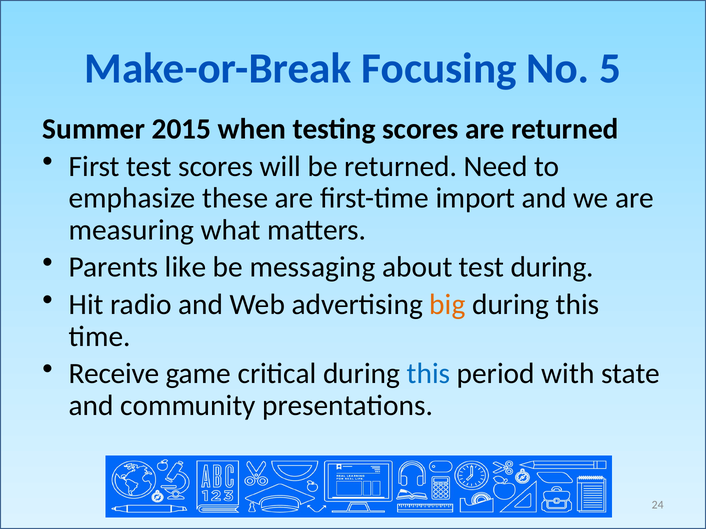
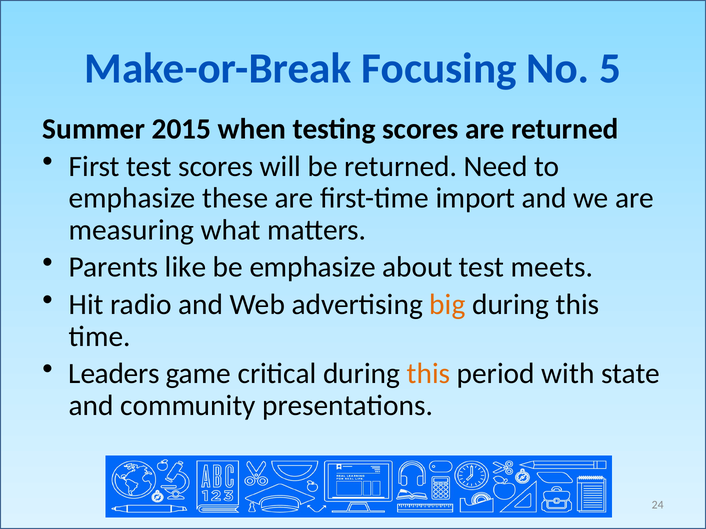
be messaging: messaging -> emphasize (313, 267)
test during: during -> meets (552, 267)
Receive: Receive -> Leaders (114, 374)
this colour: blue -> orange (429, 374)
